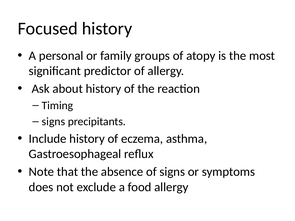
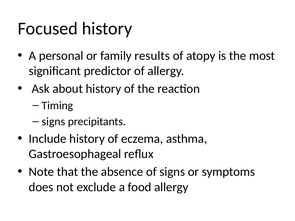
groups: groups -> results (152, 56)
